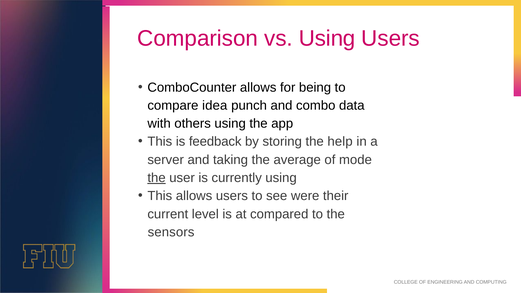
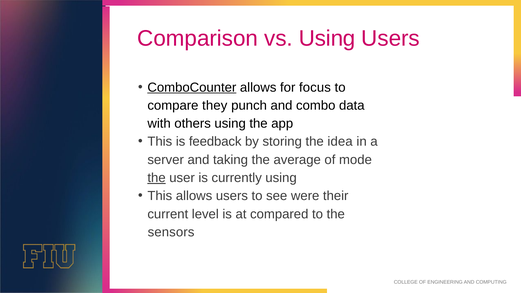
ComboCounter underline: none -> present (192, 87)
being: being -> focus (315, 87)
idea: idea -> they (215, 106)
help: help -> idea (340, 142)
